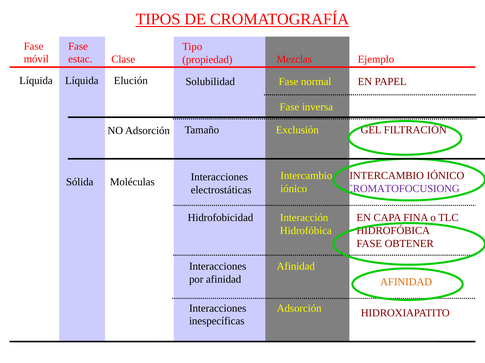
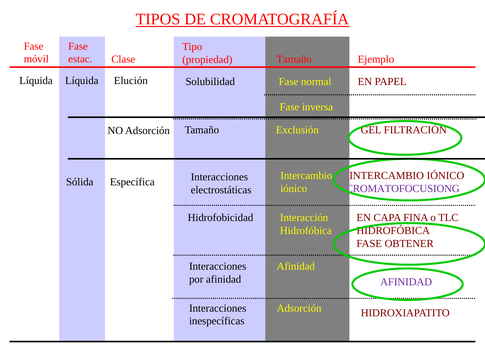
Mezclas: Mezclas -> Tamaño (294, 59)
Moléculas: Moléculas -> Específica (132, 182)
AFINIDAD colour: orange -> purple (406, 282)
